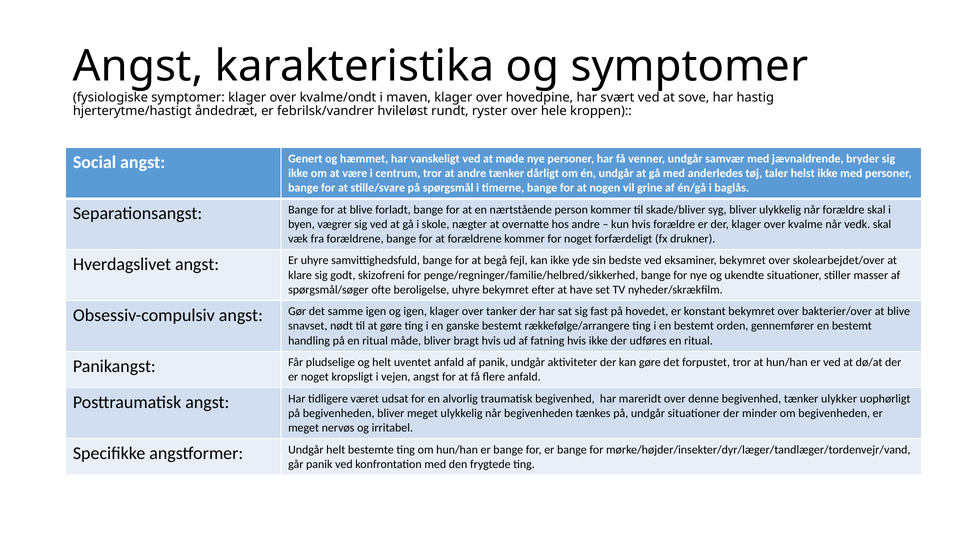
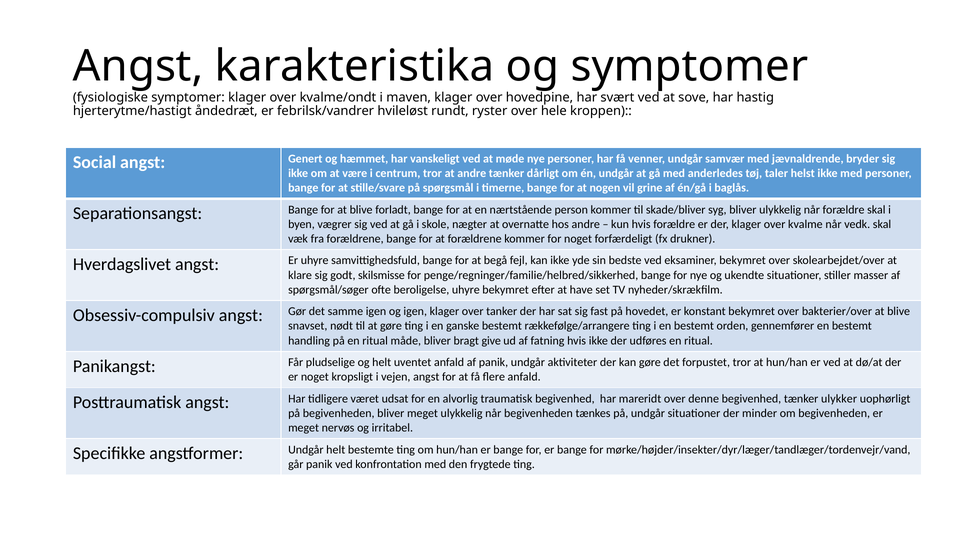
skizofreni: skizofreni -> skilsmisse (381, 275)
bragt hvis: hvis -> give (491, 341)
